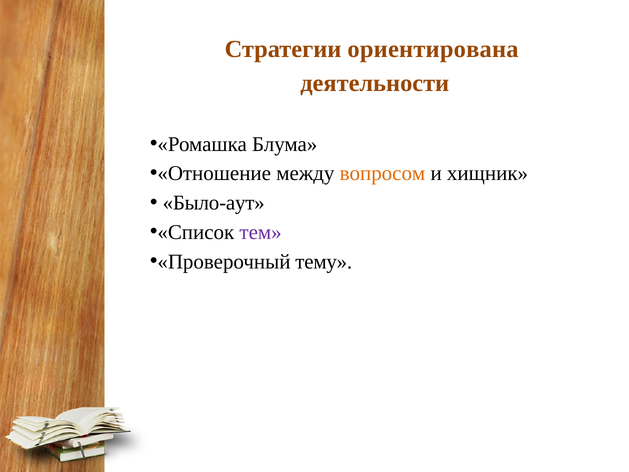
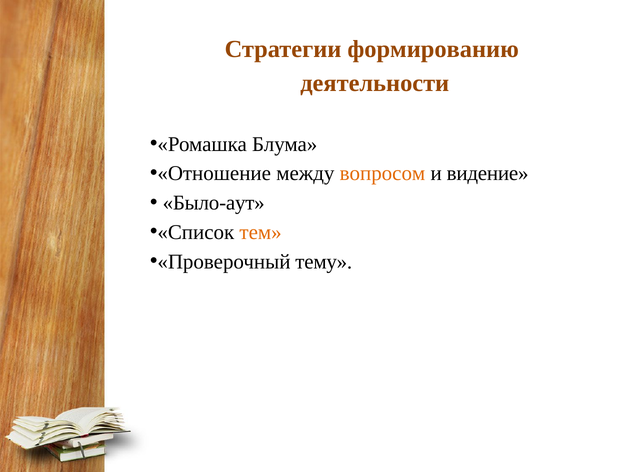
ориентирована: ориентирована -> формированию (433, 49)
хищник: хищник -> видение (488, 173)
тем colour: purple -> orange (261, 232)
